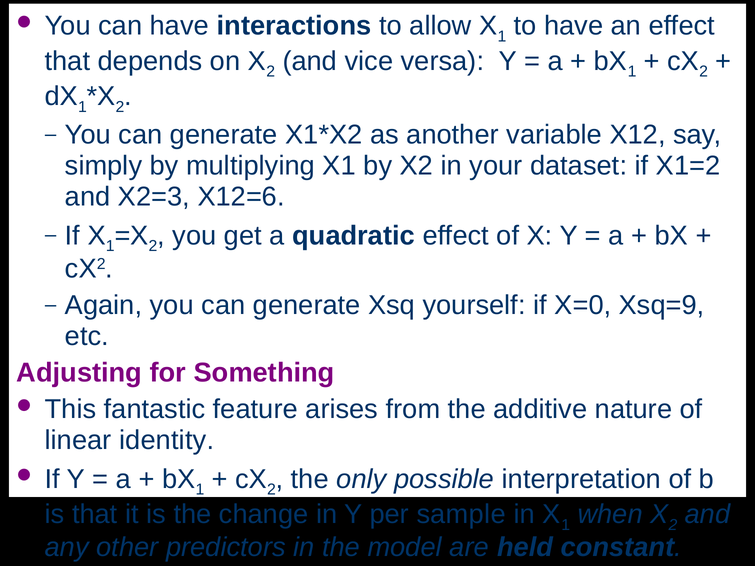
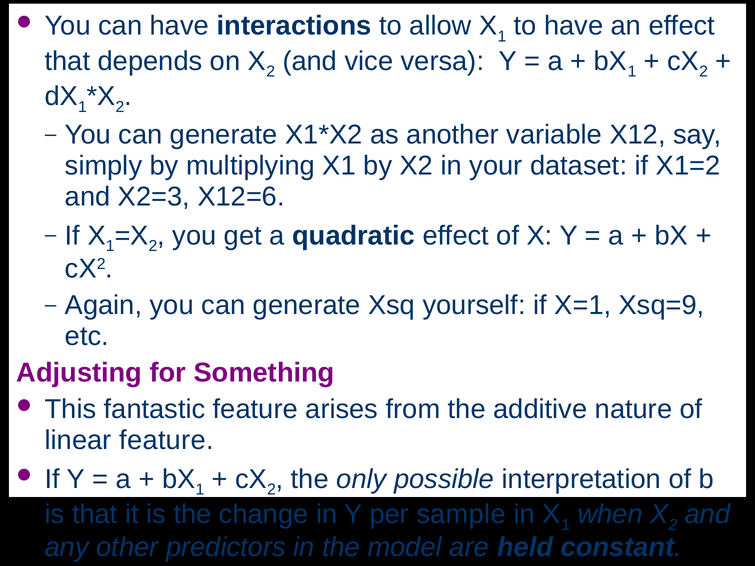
X=0: X=0 -> X=1 (583, 305)
linear identity: identity -> feature (167, 440)
